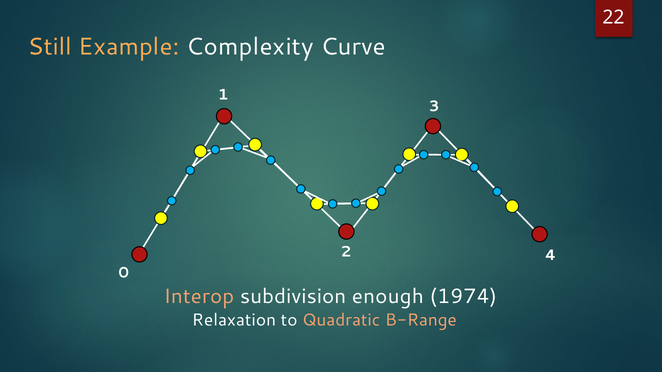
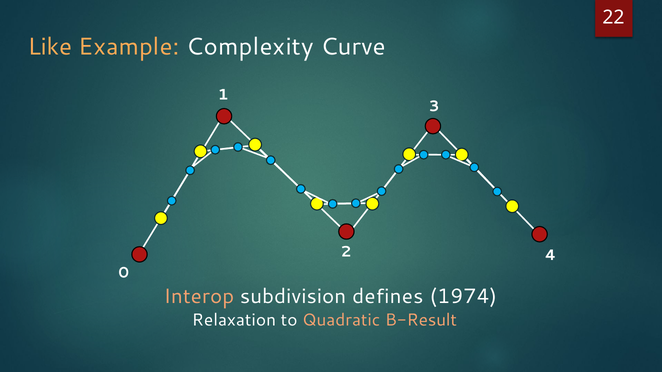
Still: Still -> Like (50, 47)
enough: enough -> defines (388, 296)
B-Range: B-Range -> B-Result (421, 320)
